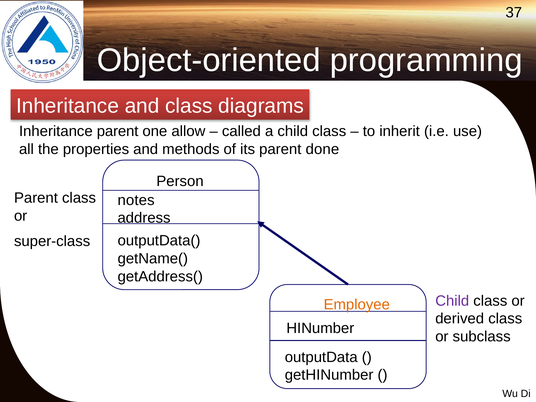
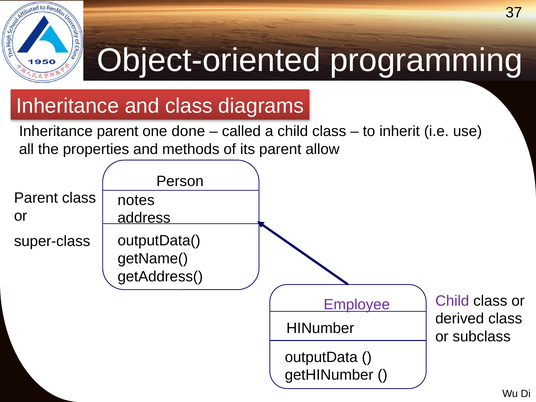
allow: allow -> done (188, 131)
done: done -> allow (322, 149)
Employee colour: orange -> purple (357, 305)
